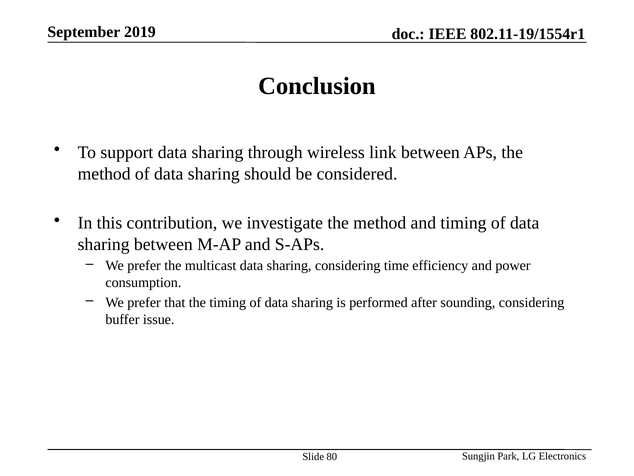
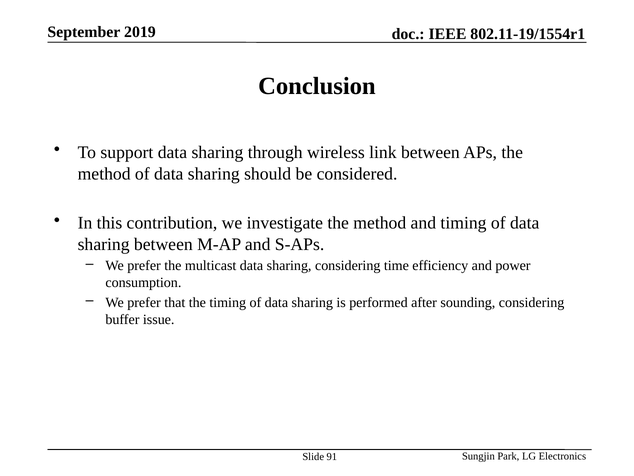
80: 80 -> 91 (332, 456)
